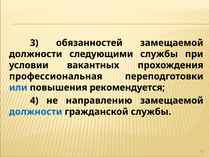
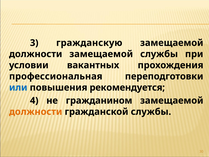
обязанностей: обязанностей -> гражданскую (89, 43)
должности следующими: следующими -> замещаемой (101, 54)
направлению: направлению -> гражданином (99, 100)
должности colour: blue -> orange (36, 112)
